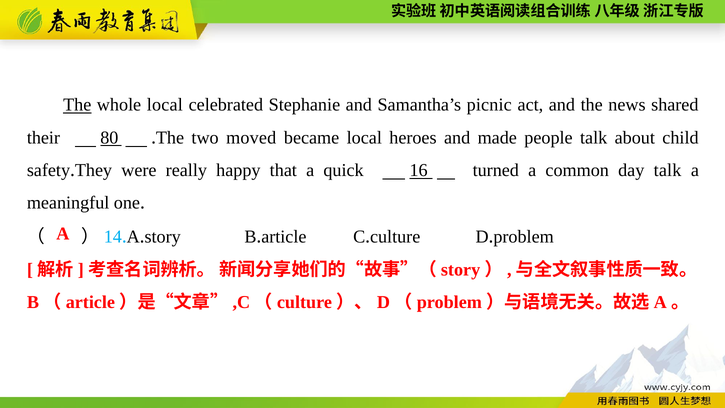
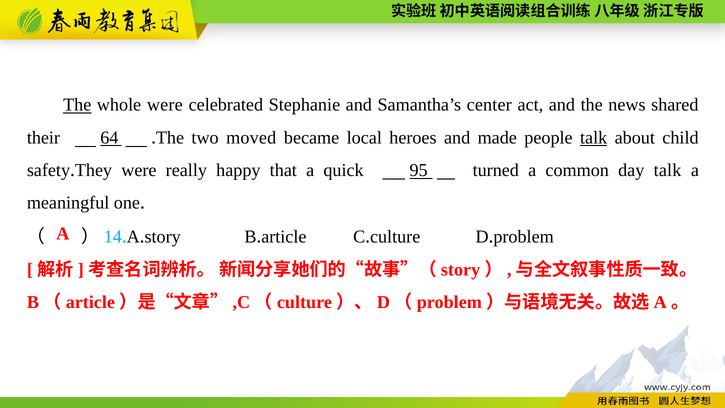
whole local: local -> were (165, 105)
picnic: picnic -> center (489, 105)
80: 80 -> 64 (109, 138)
talk underline: none -> present (594, 138)
16: 16 -> 95 (419, 170)
